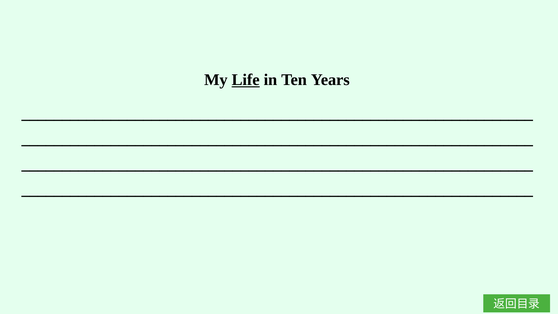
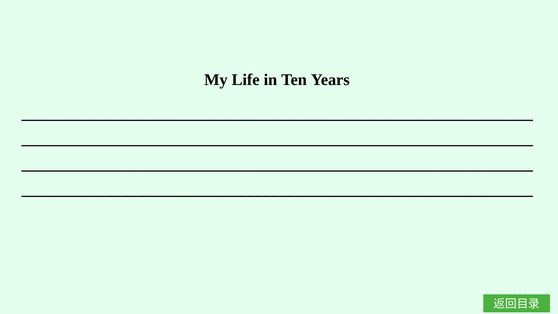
Life underline: present -> none (246, 80)
